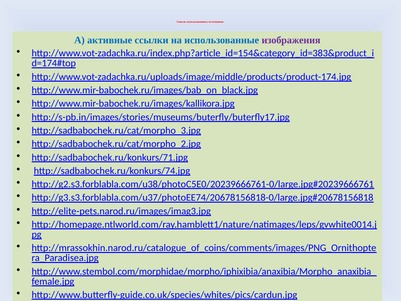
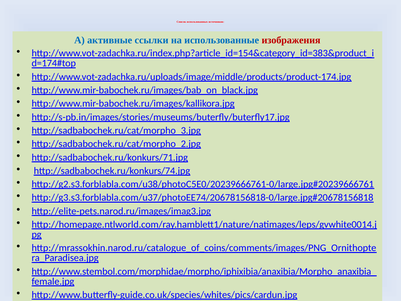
изображения colour: purple -> red (291, 40)
